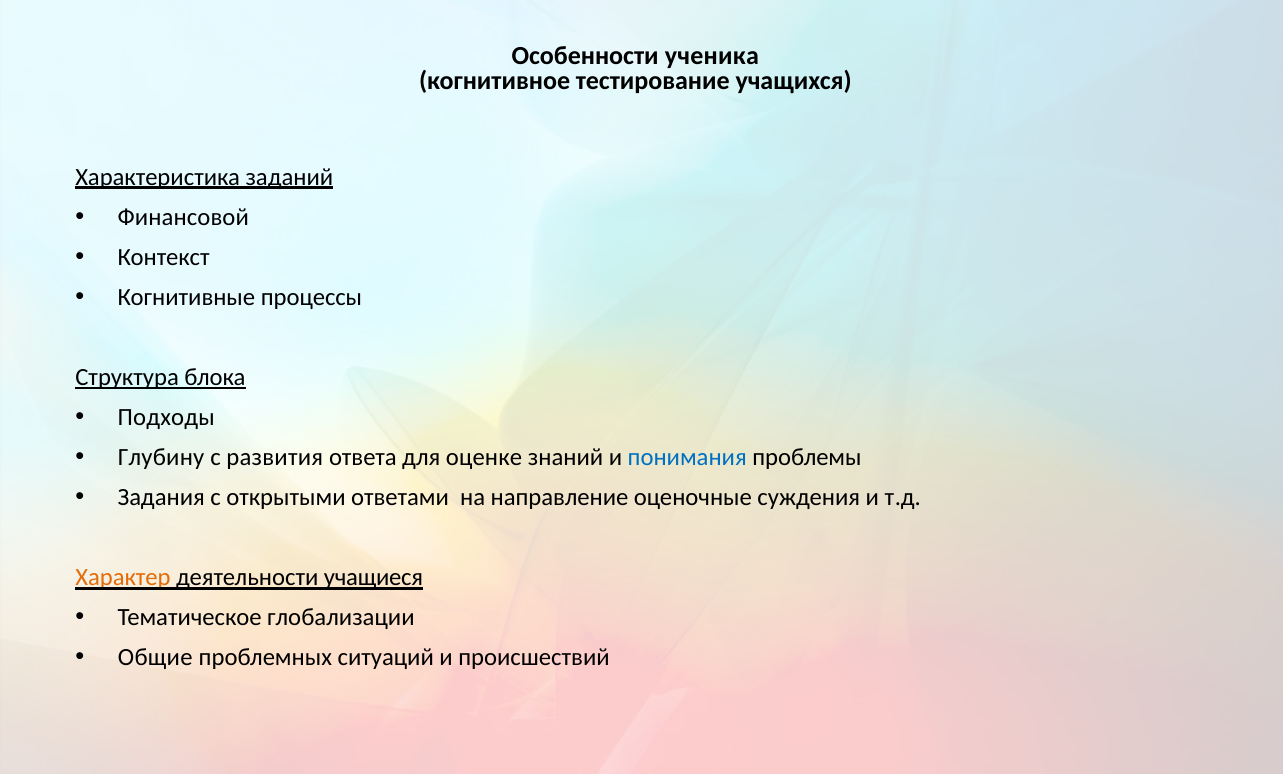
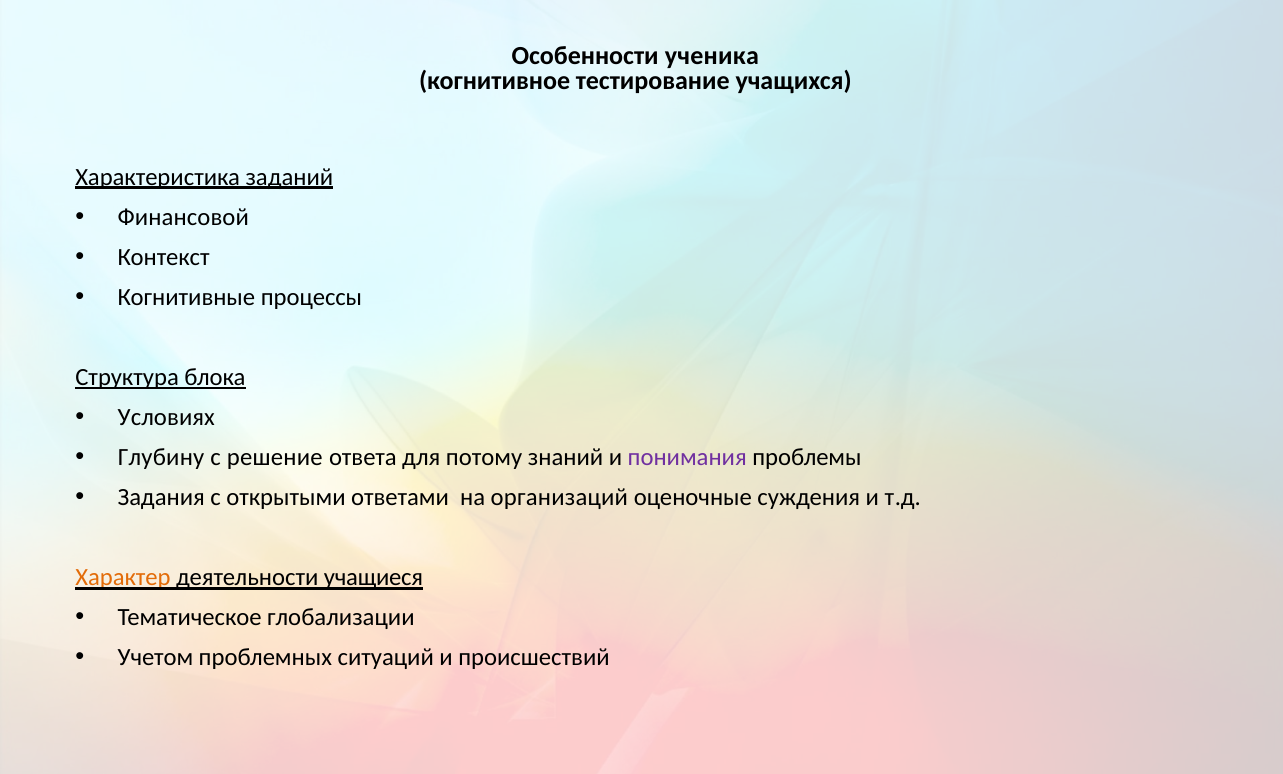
Подходы: Подходы -> Условиях (166, 417)
развития: развития -> решение (275, 457)
оценке: оценке -> потому (484, 457)
понимания colour: blue -> purple (687, 457)
направление: направление -> организаций (559, 497)
Общие: Общие -> Учетом (155, 657)
